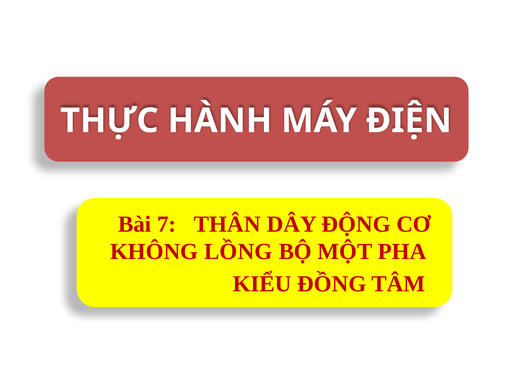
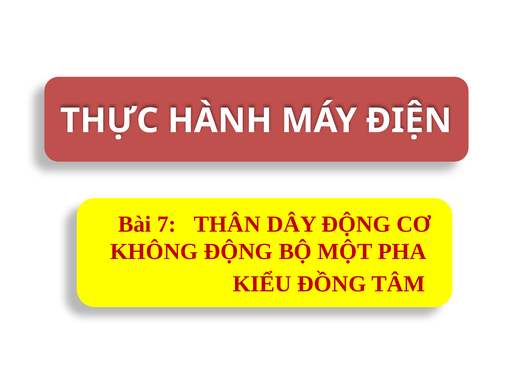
KHÔNG LỒNG: LỒNG -> ĐỘNG (238, 252)
